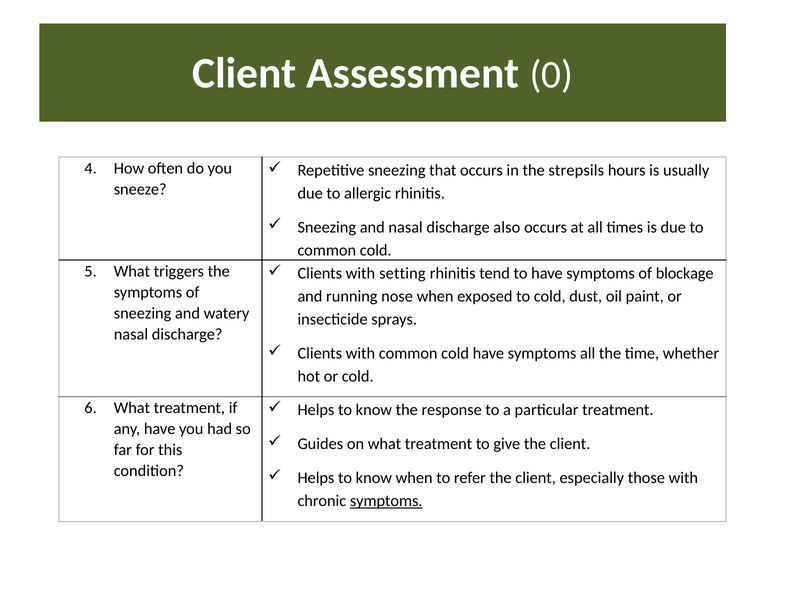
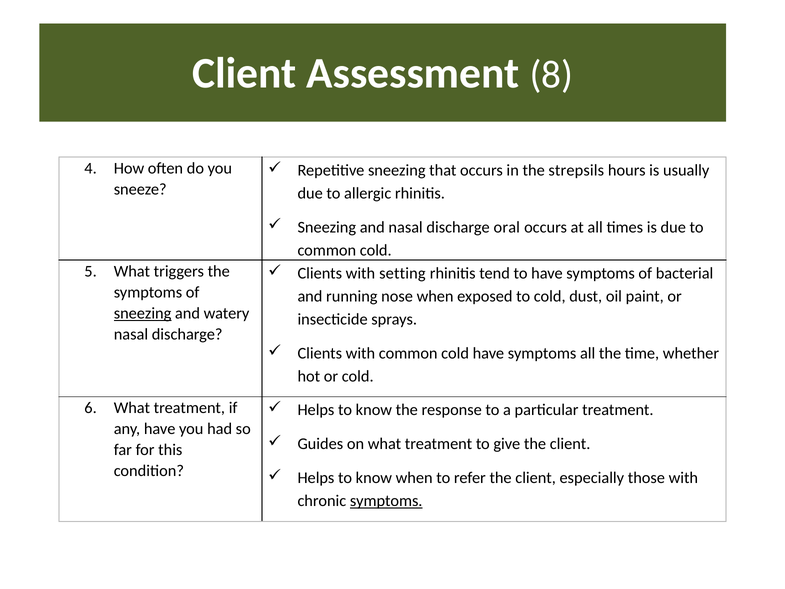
0: 0 -> 8 (551, 75)
also: also -> oral (507, 227)
blockage: blockage -> bacterial (685, 273)
sneezing underline: none -> present (143, 313)
